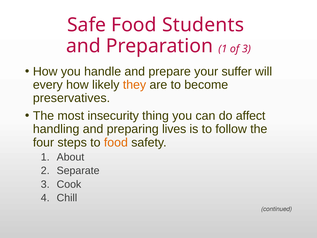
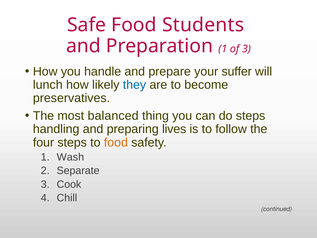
every: every -> lunch (48, 85)
they colour: orange -> blue (134, 85)
insecurity: insecurity -> balanced (113, 116)
do affect: affect -> steps (251, 116)
About: About -> Wash (70, 157)
